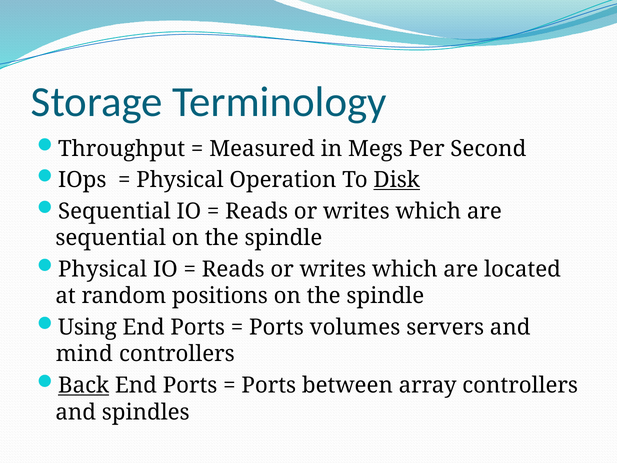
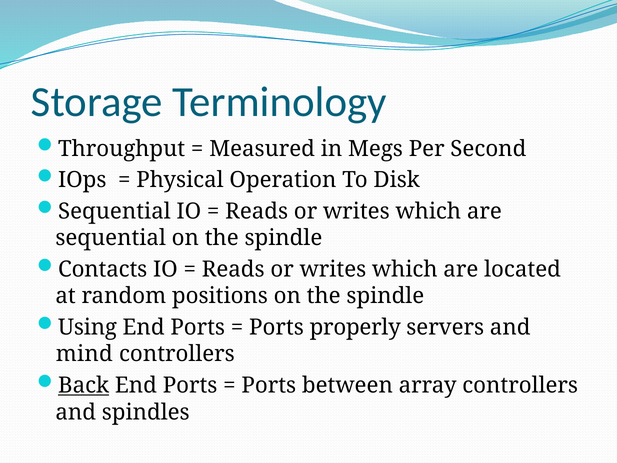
Disk underline: present -> none (397, 180)
Physical: Physical -> Contacts (103, 269)
volumes: volumes -> properly (355, 327)
